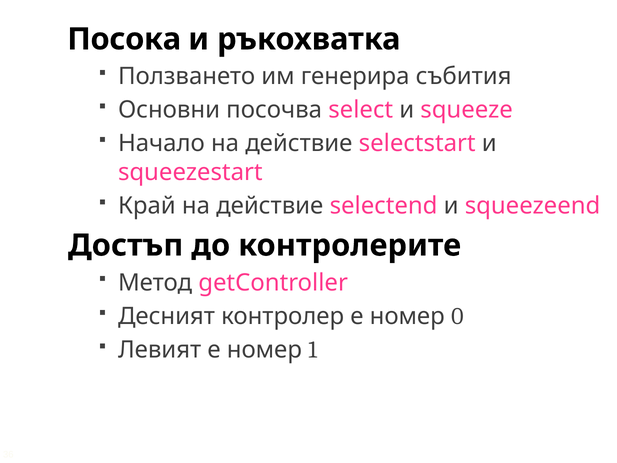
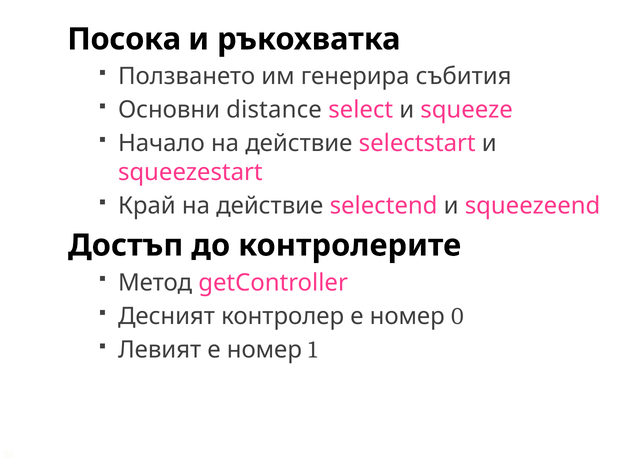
посочва: посочва -> distance (274, 110)
